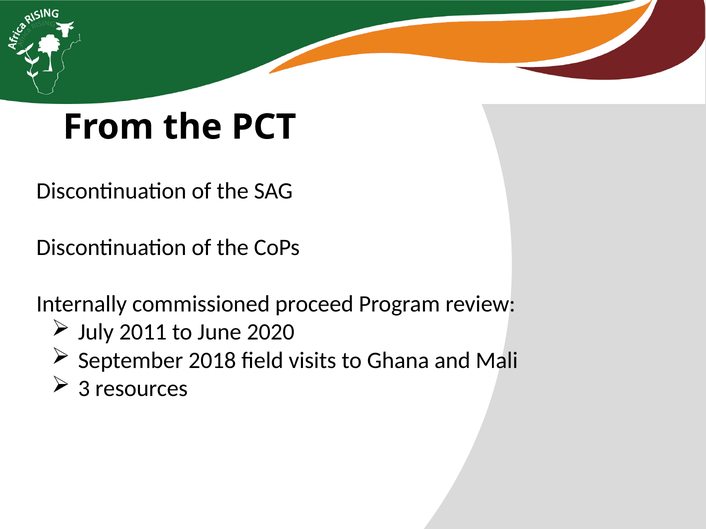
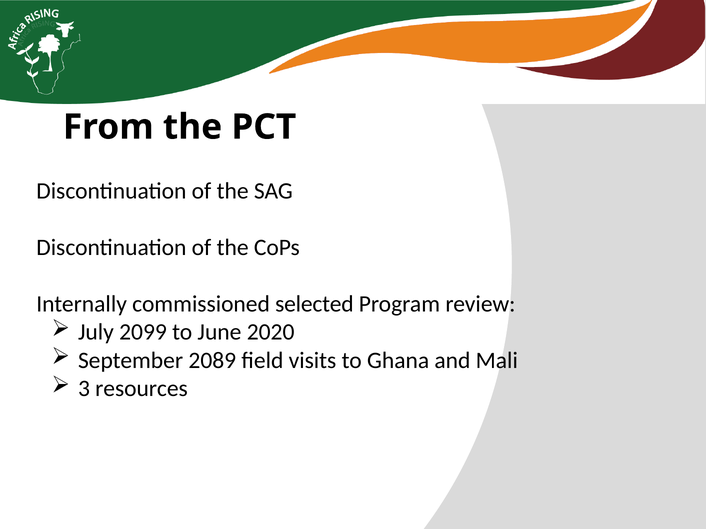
proceed: proceed -> selected (314, 304)
2011: 2011 -> 2099 (143, 333)
2018: 2018 -> 2089 (212, 361)
